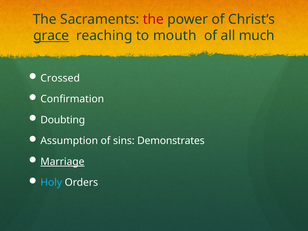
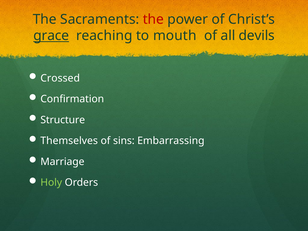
much: much -> devils (257, 36)
Doubting: Doubting -> Structure (63, 120)
Assumption: Assumption -> Themselves (69, 141)
Demonstrates: Demonstrates -> Embarrassing (171, 141)
Marriage underline: present -> none (62, 162)
Holy colour: light blue -> light green (51, 183)
